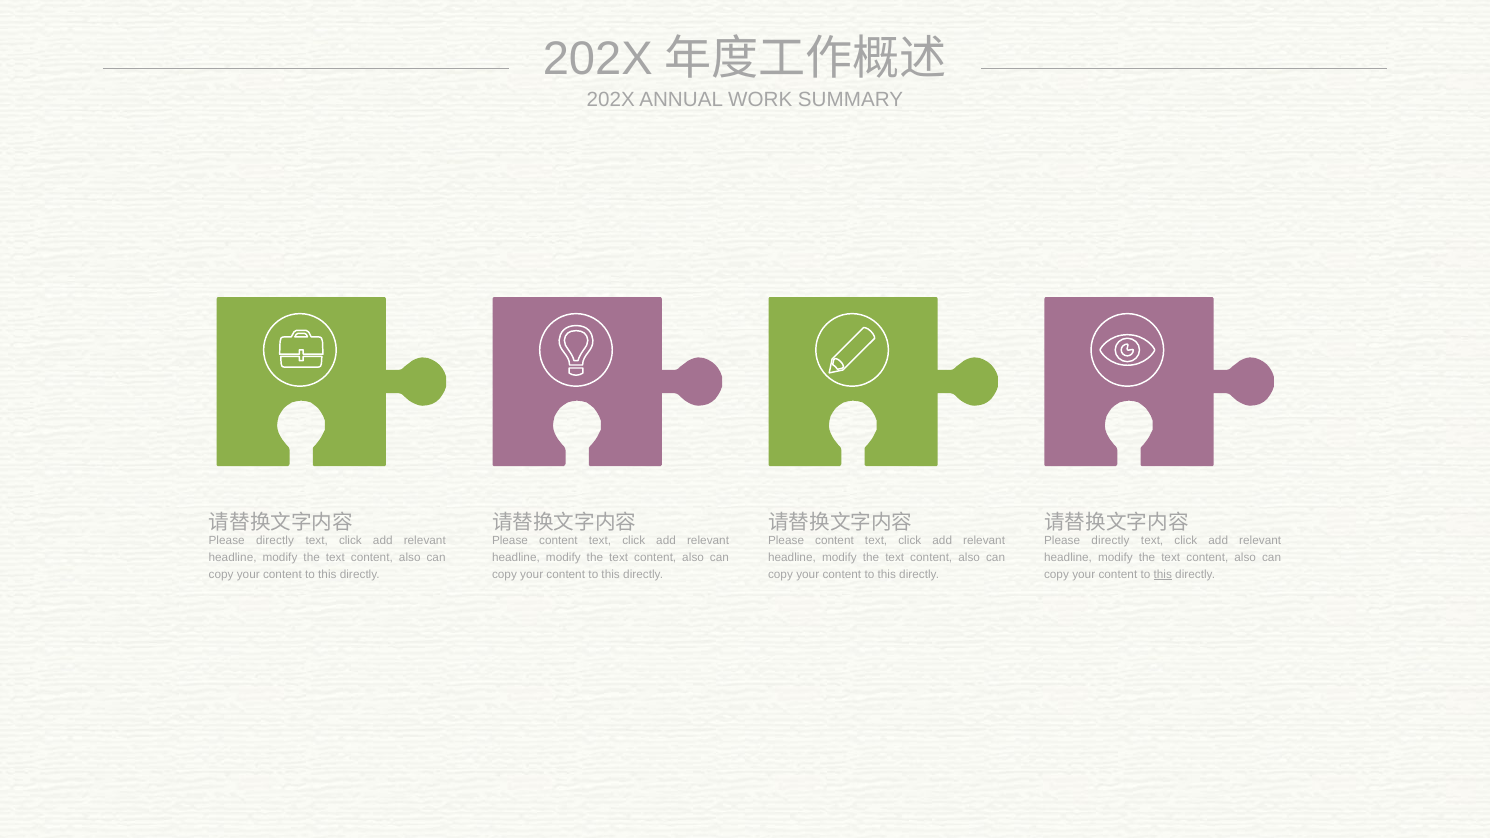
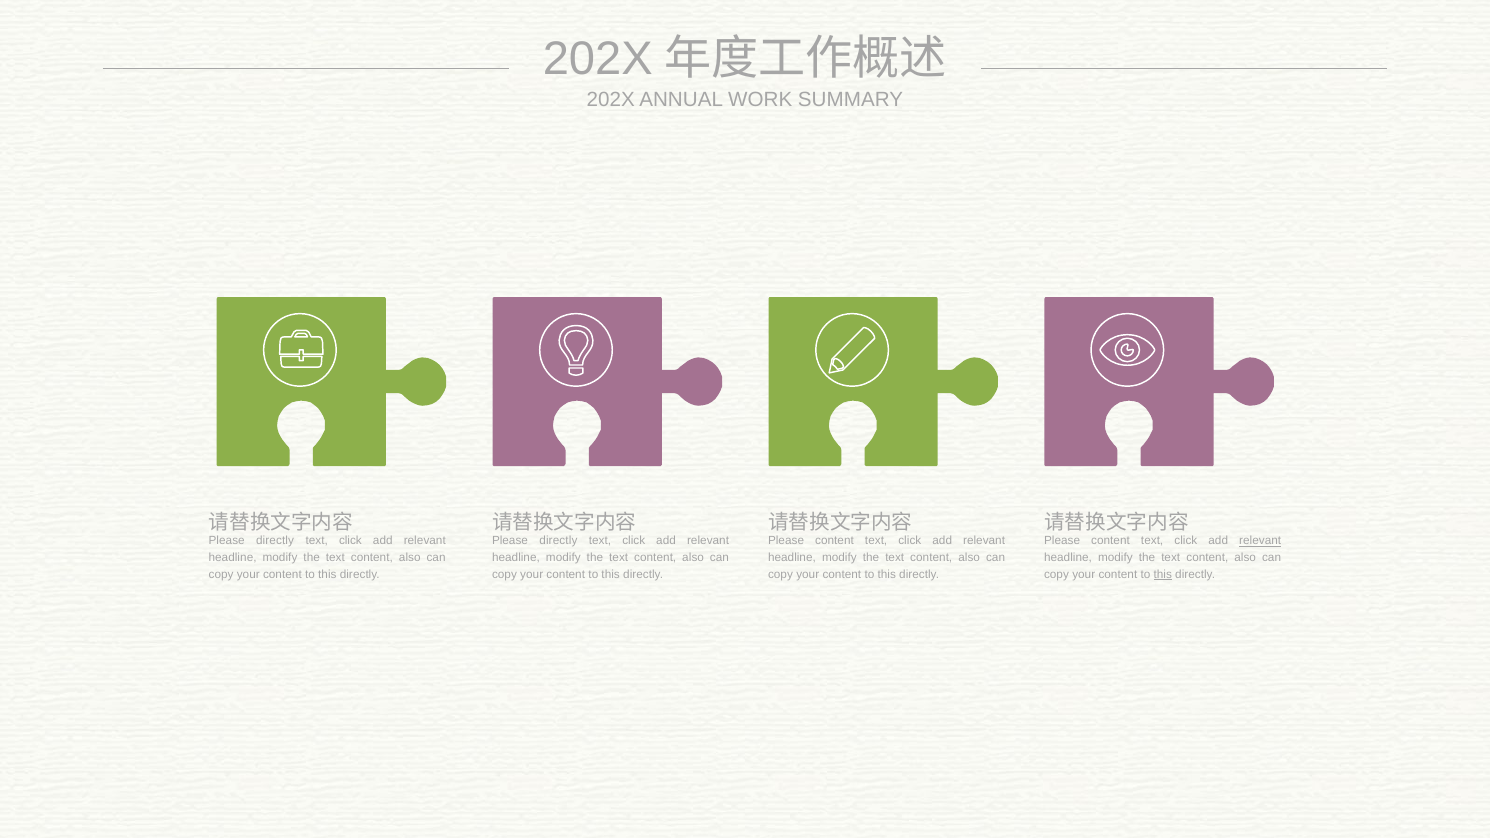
content: content -> directly (558, 541)
directly: directly -> content (1111, 541)
relevant underline: none -> present (1260, 541)
